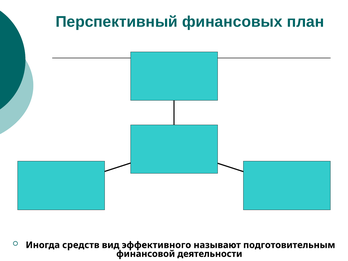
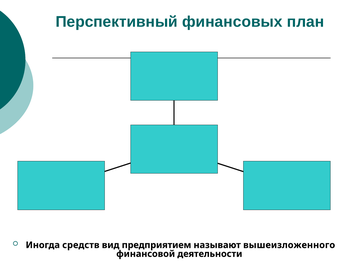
эффективного: эффективного -> предприятием (157, 245)
подготовительным: подготовительным -> вышеизложенного (289, 245)
